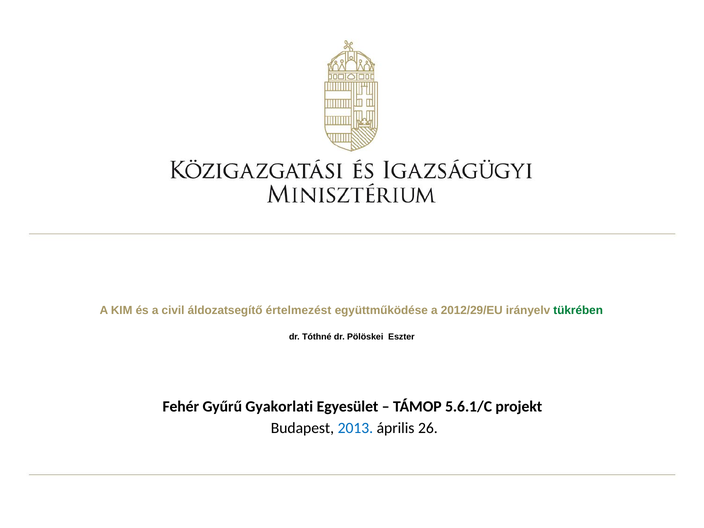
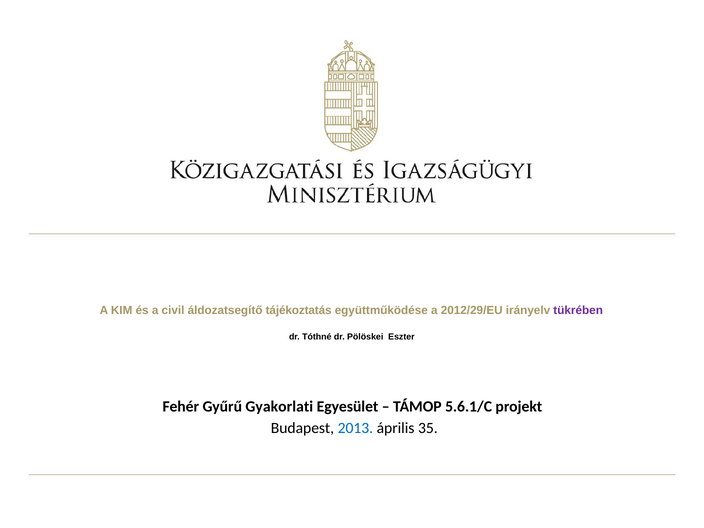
értelmezést: értelmezést -> tájékoztatás (299, 311)
tükrében colour: green -> purple (578, 311)
26: 26 -> 35 (428, 428)
